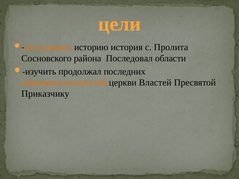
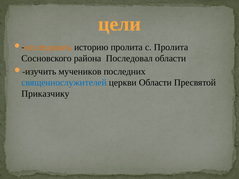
историю история: история -> пролита (127, 47)
продолжал: продолжал -> мучеников (80, 72)
священнослужителей colour: orange -> blue (64, 83)
церкви Властей: Властей -> Области (155, 83)
